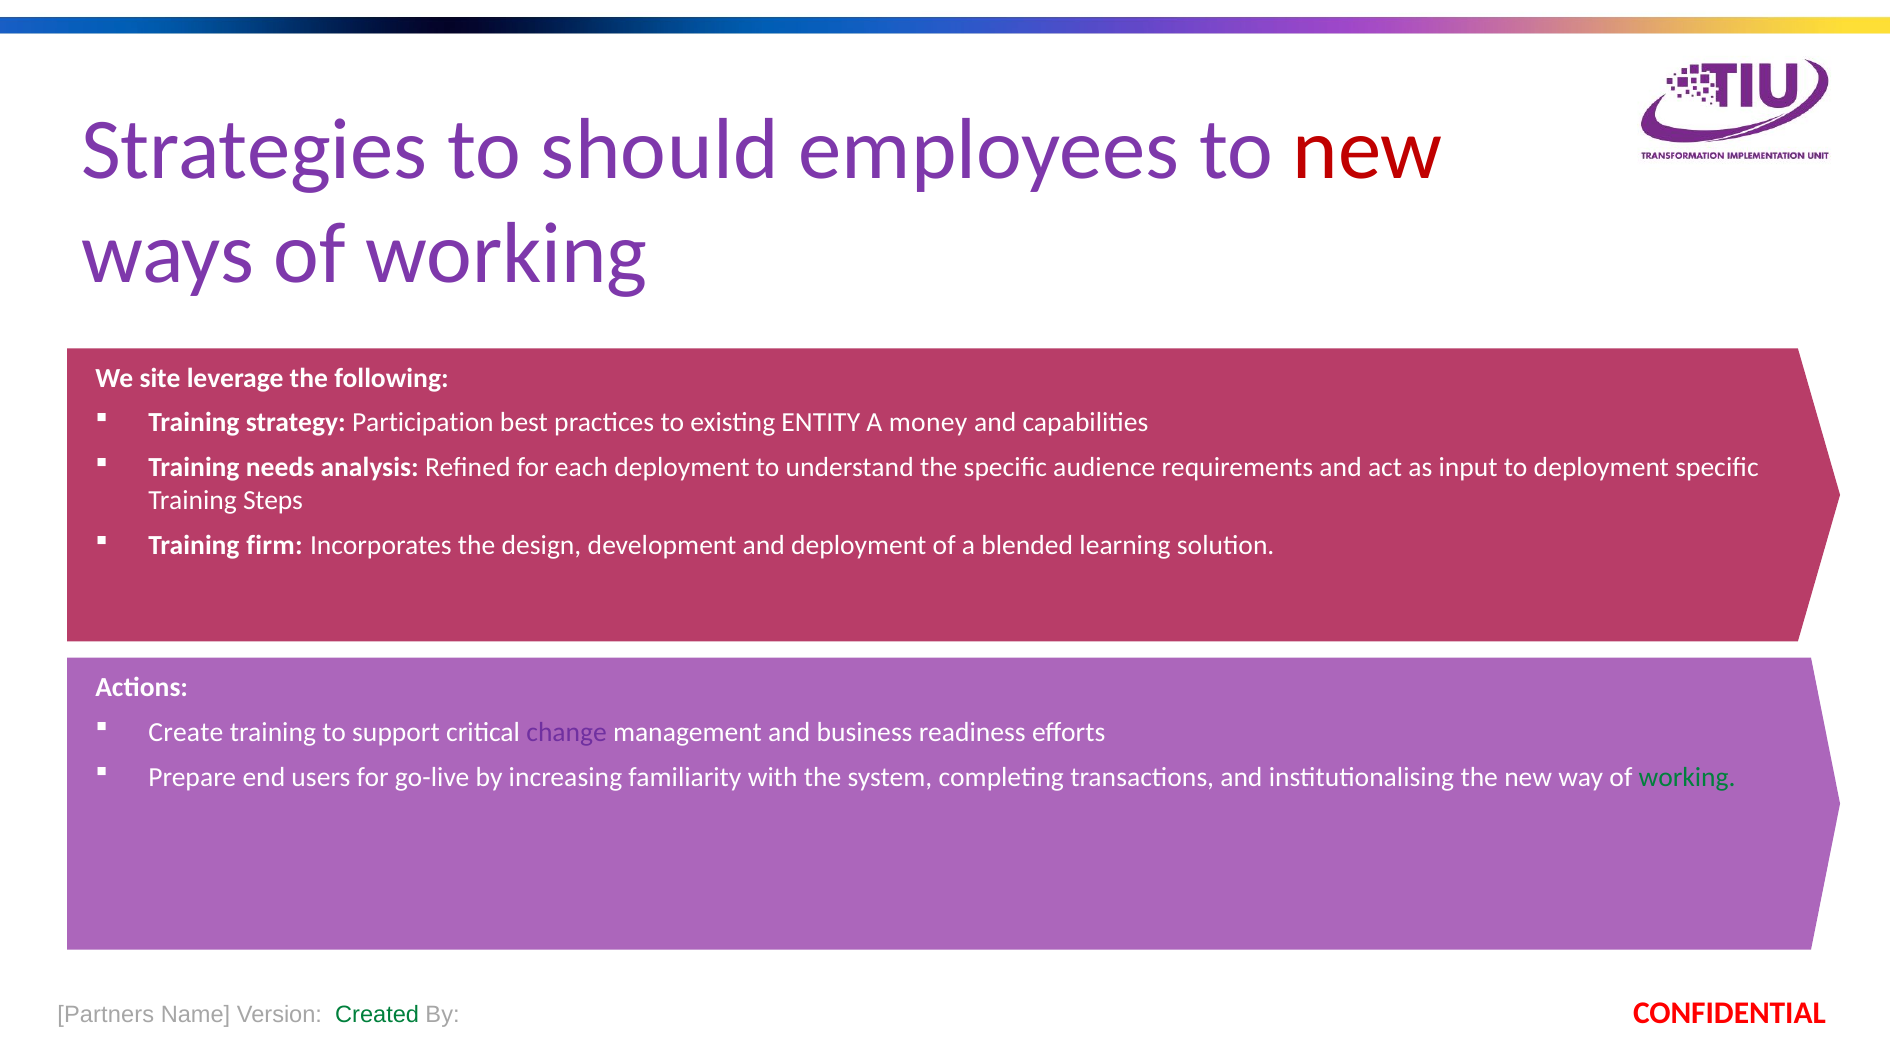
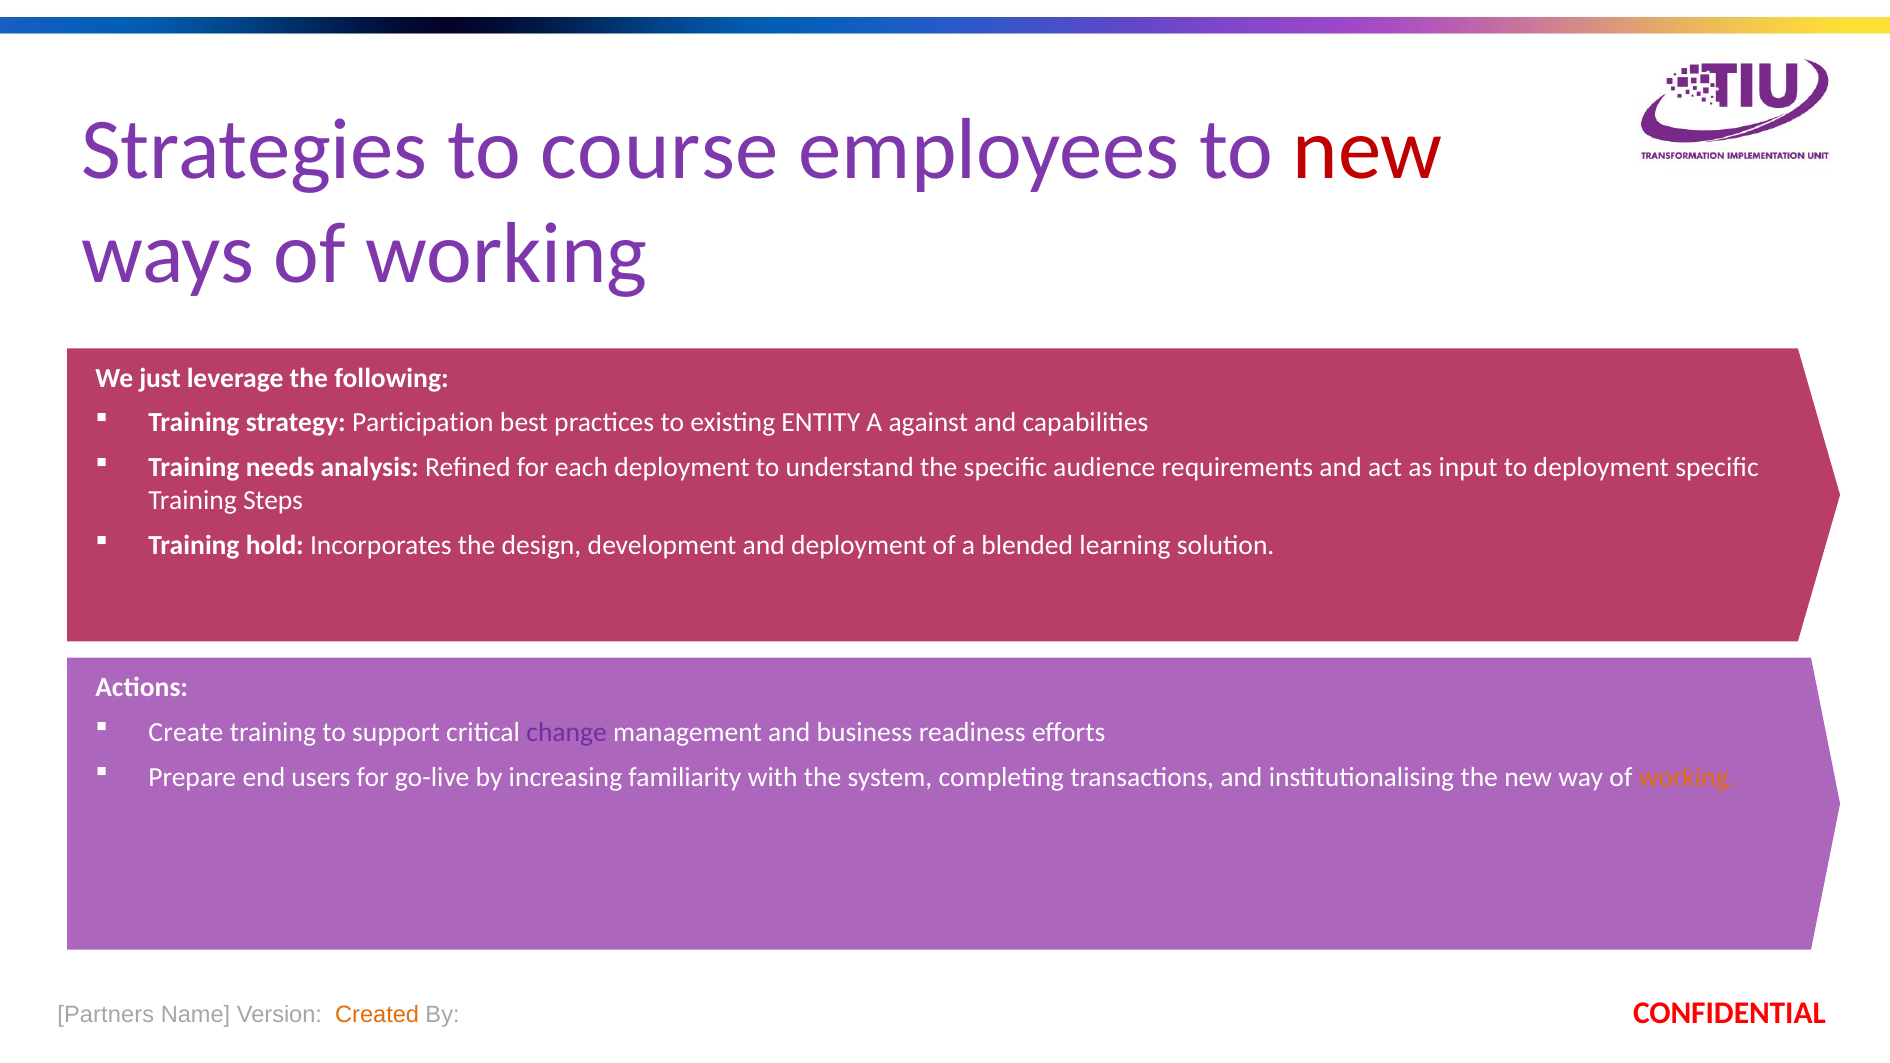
should: should -> course (660, 150)
site: site -> just (160, 378)
money: money -> against (928, 423)
firm: firm -> hold (275, 546)
working colour: green -> orange (1687, 777)
Created colour: green -> orange (377, 1015)
